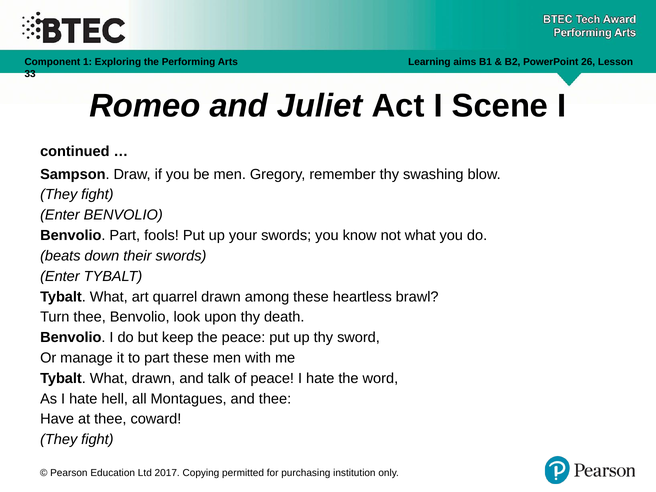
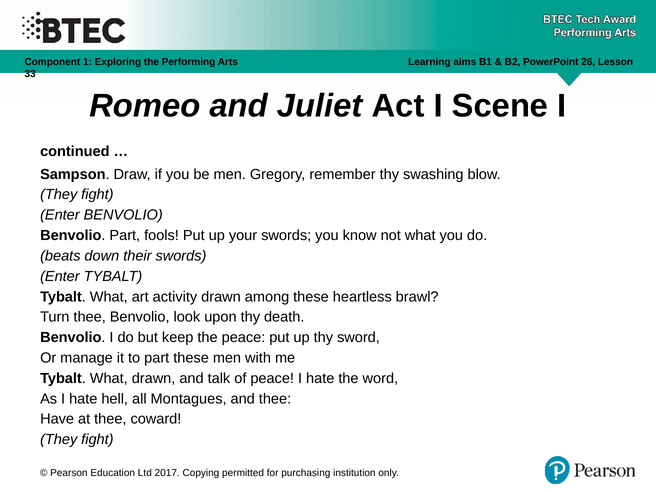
quarrel: quarrel -> activity (175, 297)
